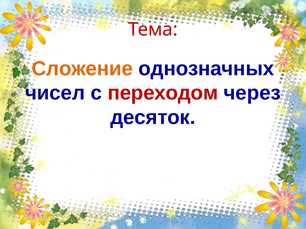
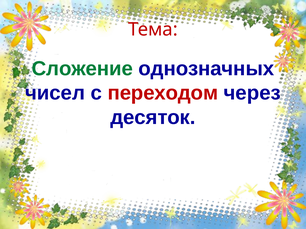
Сложение colour: orange -> green (82, 69)
